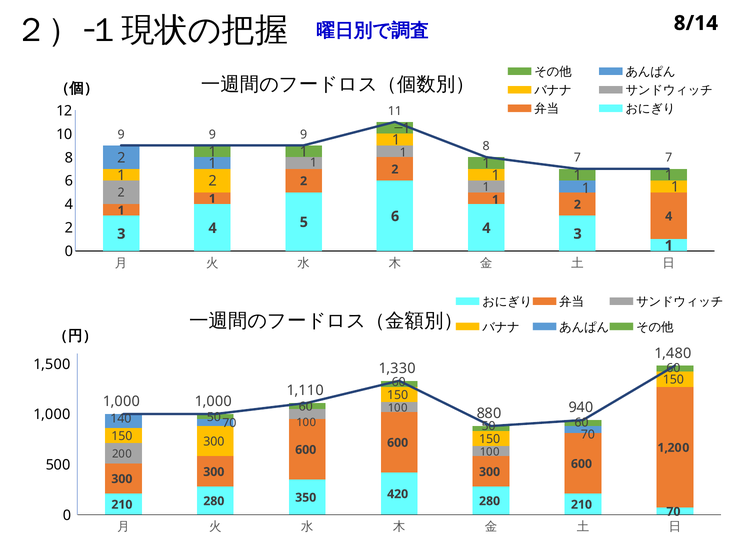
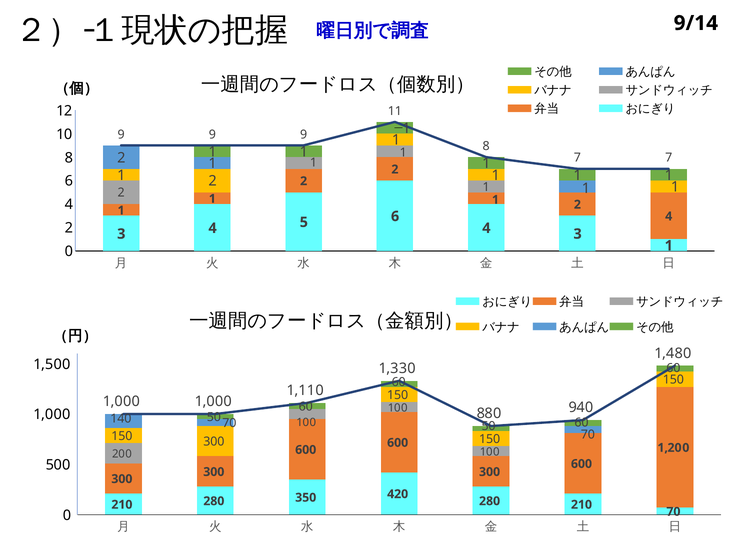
8/14: 8/14 -> 9/14 (696, 23)
